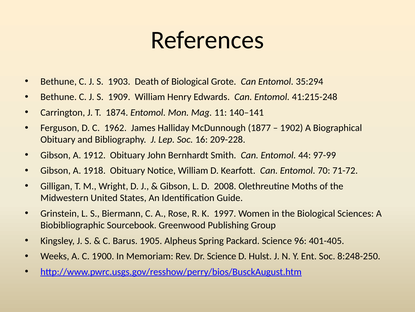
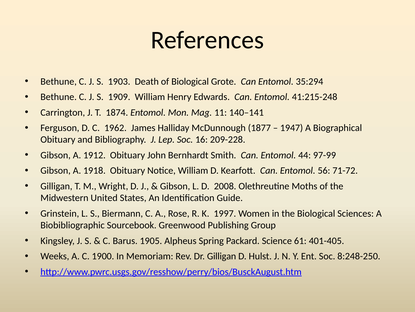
1902: 1902 -> 1947 (292, 128)
70: 70 -> 56 (324, 170)
96: 96 -> 61 (300, 240)
Dr Science: Science -> Gilligan (222, 256)
